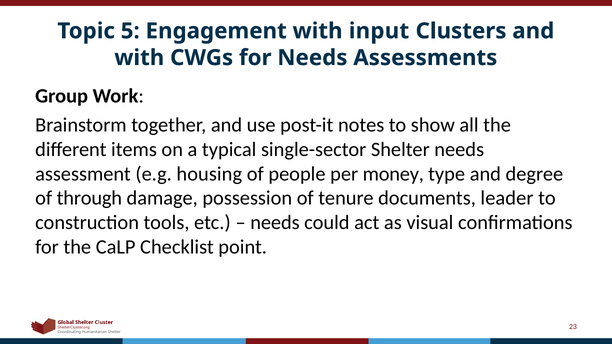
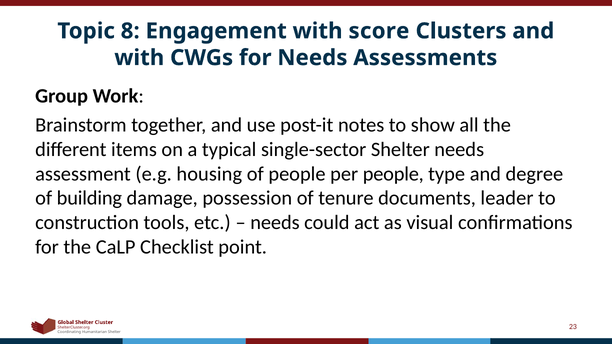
5: 5 -> 8 (130, 31)
input: input -> score (379, 31)
per money: money -> people (393, 174)
through: through -> building (89, 198)
